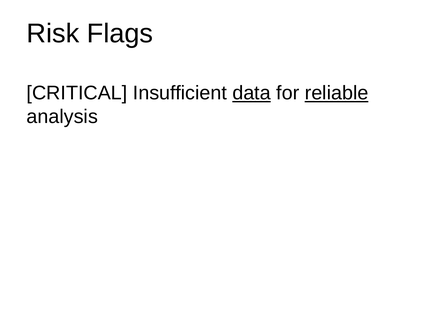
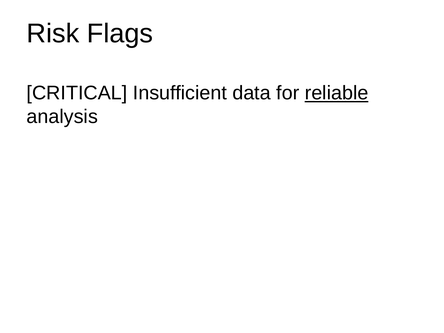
data underline: present -> none (252, 93)
